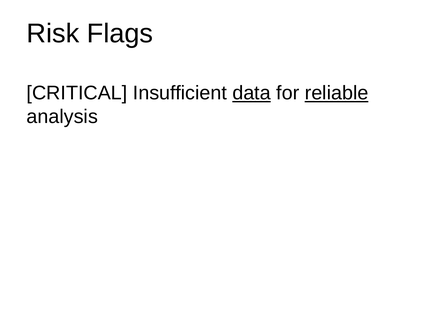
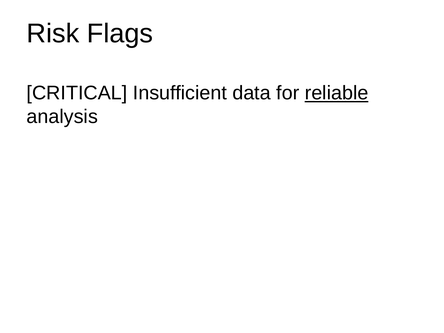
data underline: present -> none (252, 93)
